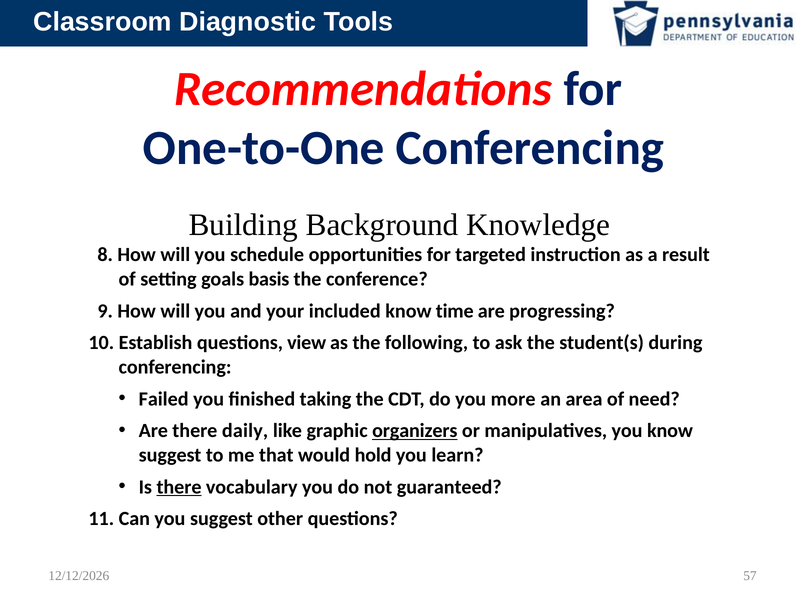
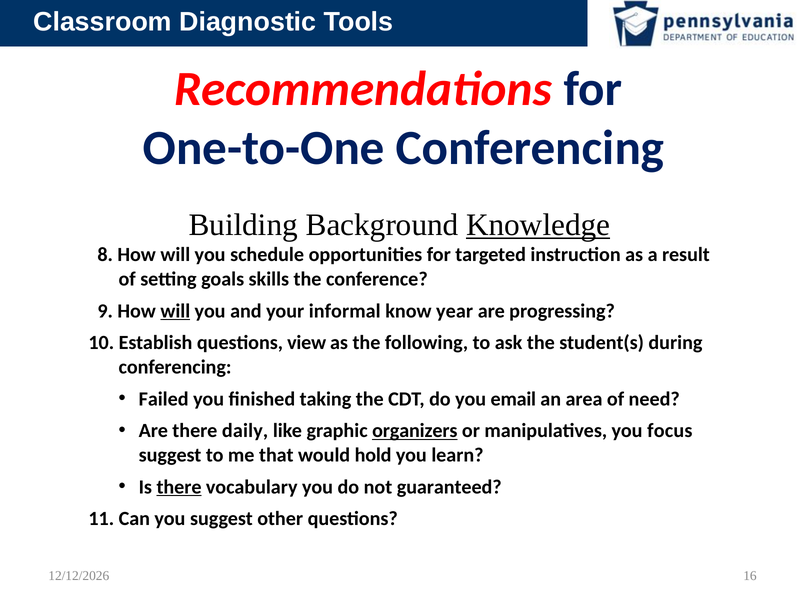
Knowledge underline: none -> present (538, 225)
basis: basis -> skills (269, 279)
will underline: none -> present (175, 311)
included: included -> informal (345, 311)
time: time -> year (455, 311)
more: more -> email (513, 399)
you know: know -> focus (670, 431)
57: 57 -> 16 (750, 577)
